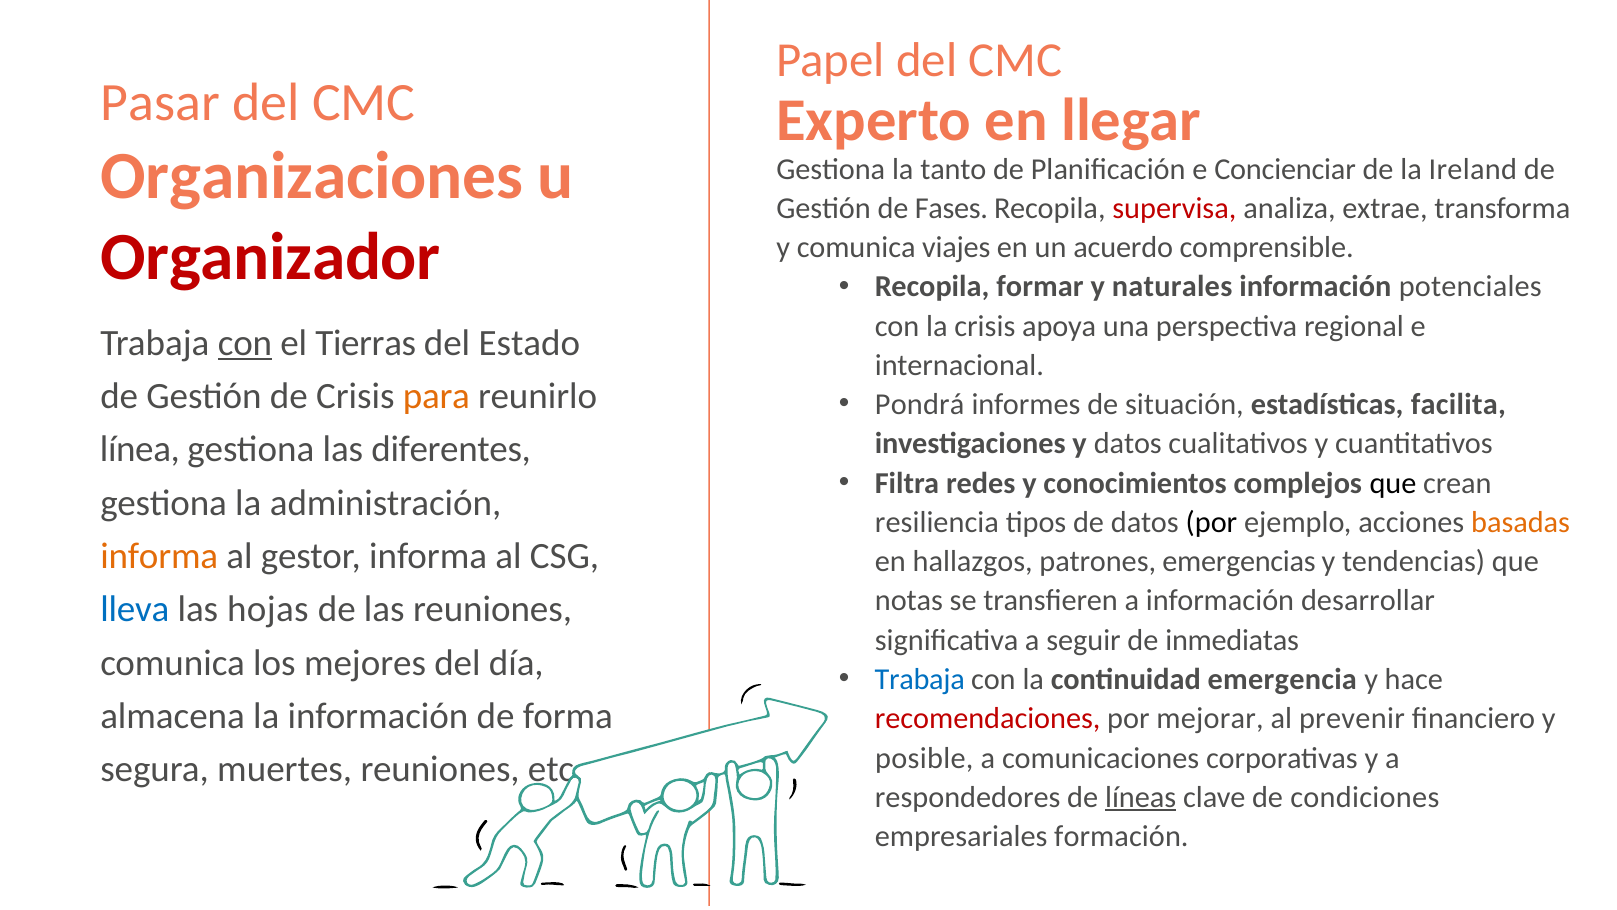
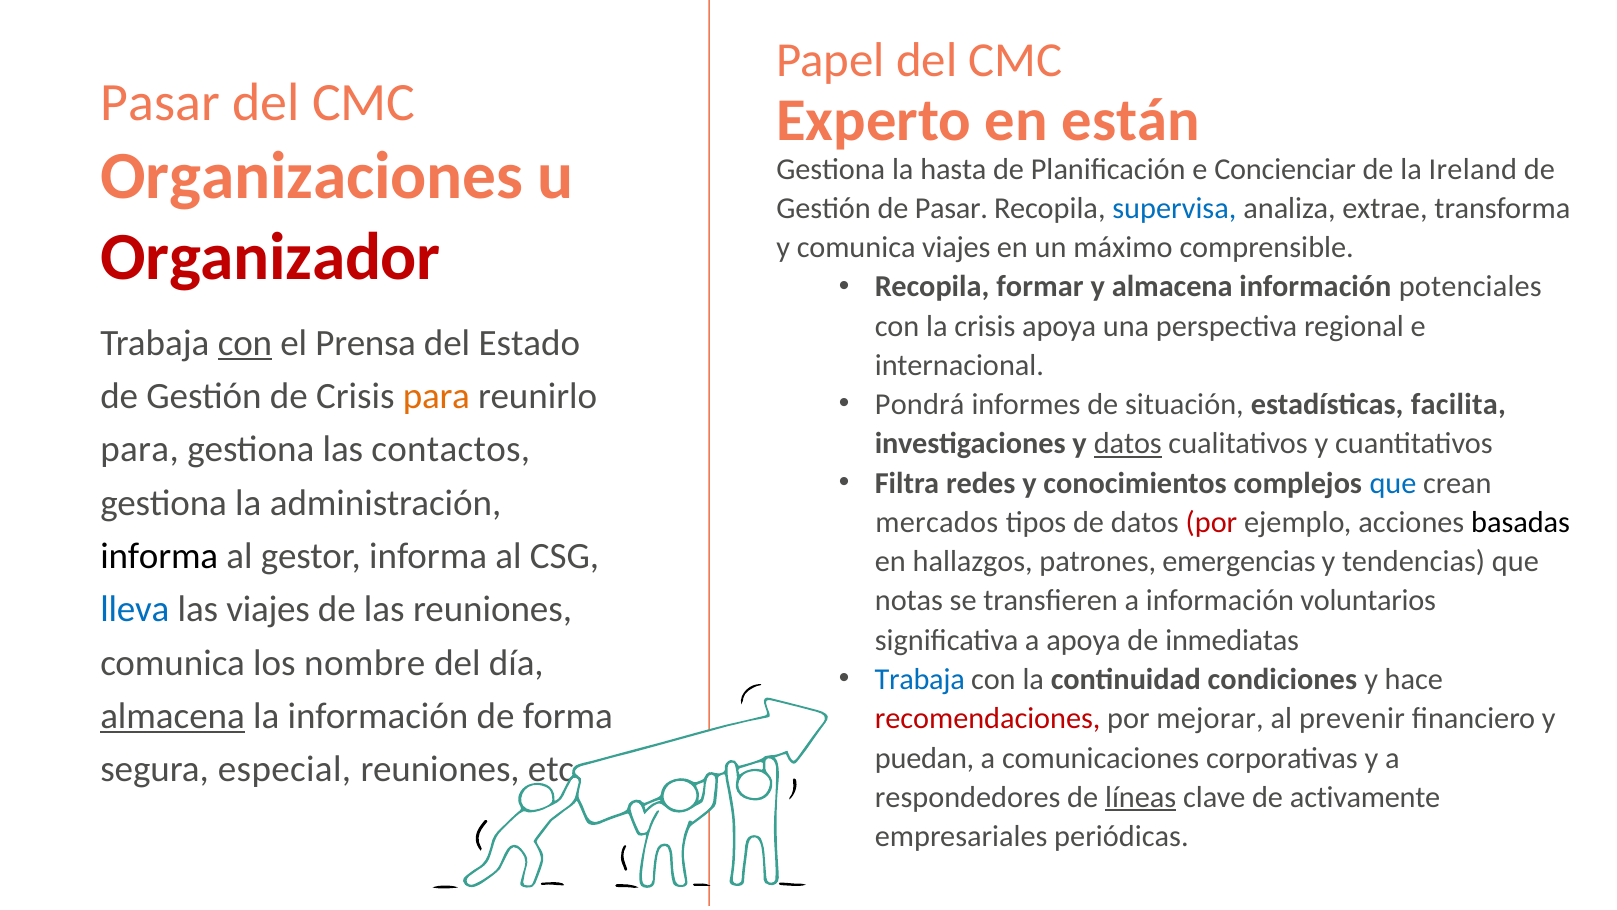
llegar: llegar -> están (1131, 121)
tanto: tanto -> hasta (953, 169)
de Fases: Fases -> Pasar (951, 208)
supervisa colour: red -> blue (1174, 208)
acuerdo: acuerdo -> máximo (1123, 247)
y naturales: naturales -> almacena (1172, 287)
Tierras: Tierras -> Prensa (366, 343)
datos underline: none -> present (1128, 444)
línea: línea -> para (140, 450)
diferentes: diferentes -> contactos (451, 450)
que colour: black -> blue (1393, 483)
resiliencia: resiliencia -> mercados (937, 522)
por colour: black -> red (1211, 522)
basadas colour: orange -> black (1521, 522)
informa colour: orange -> black (159, 556)
desarrollar: desarrollar -> voluntarios (1368, 601)
las hojas: hojas -> viajes (268, 609)
a seguir: seguir -> apoya (1084, 640)
mejores: mejores -> nombre (365, 663)
emergencia: emergencia -> condiciones (1282, 679)
almacena underline: none -> present (173, 716)
posible: posible -> puedan (925, 758)
muertes: muertes -> especial (285, 769)
condiciones: condiciones -> activamente (1365, 797)
formación: formación -> periódicas (1121, 836)
